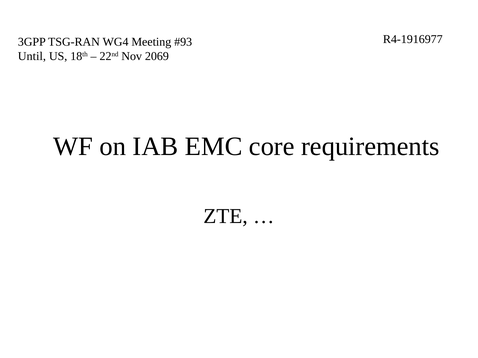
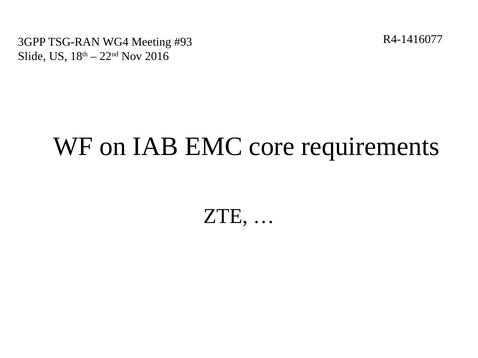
R4-1916977: R4-1916977 -> R4-1416077 (413, 39)
Until: Until -> Slide (32, 56)
2069: 2069 -> 2016 (157, 56)
